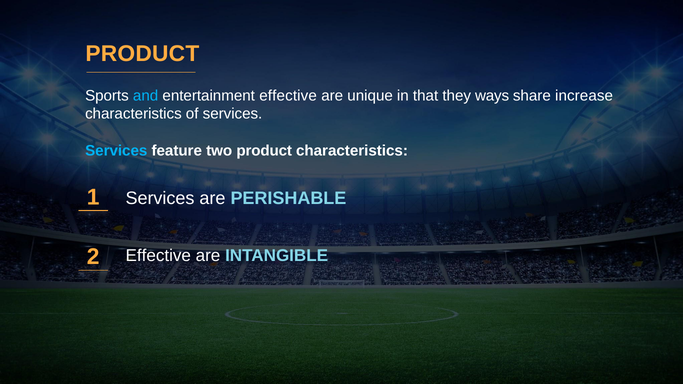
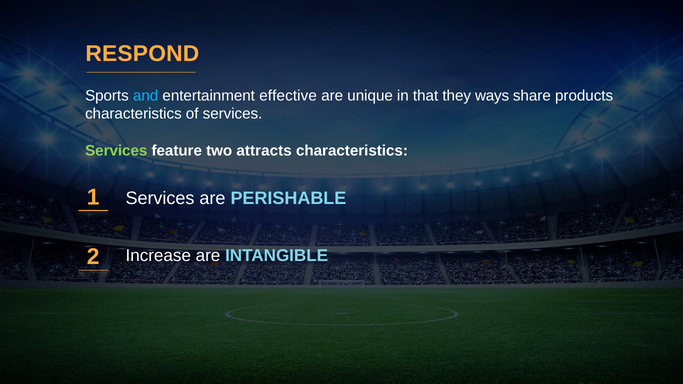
PRODUCT: PRODUCT -> RESPOND (142, 54)
increase: increase -> products (584, 96)
Services colour: light blue -> light green (116, 151)
two product: product -> attracts (264, 151)
Effective: Effective -> Increase (158, 256)
